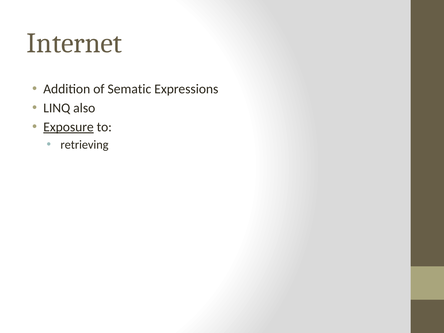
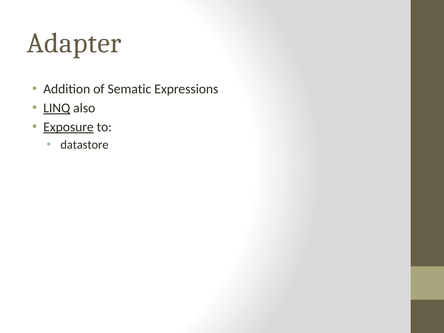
Internet: Internet -> Adapter (74, 43)
LINQ underline: none -> present (57, 108)
retrieving: retrieving -> datastore (84, 145)
